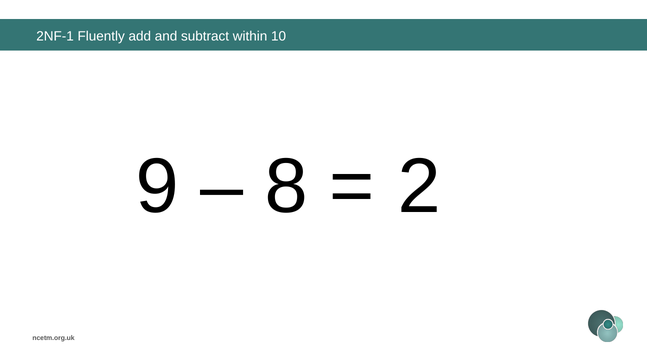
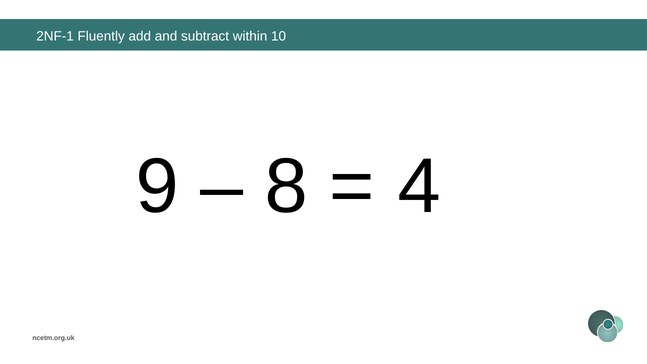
2: 2 -> 4 (419, 187)
